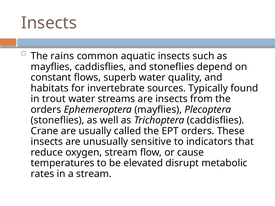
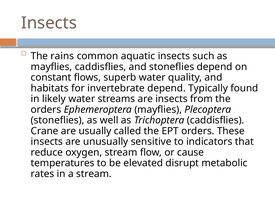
invertebrate sources: sources -> depend (167, 88)
trout: trout -> likely (54, 99)
